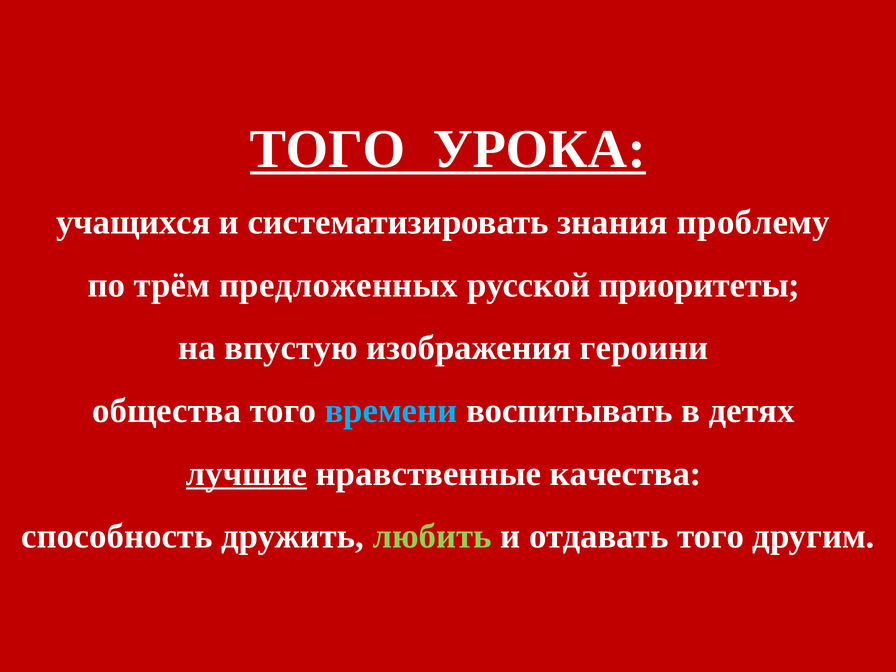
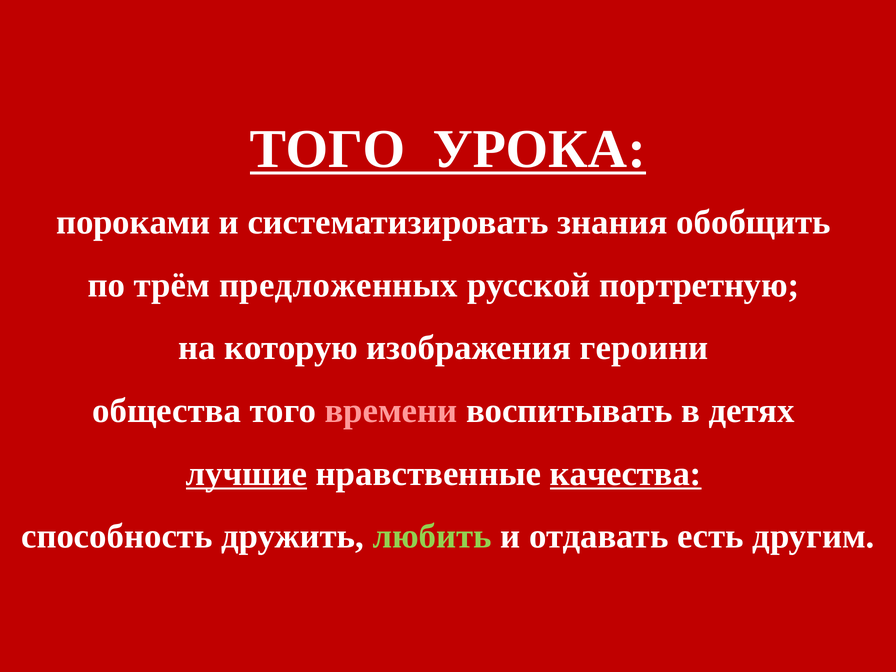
учащихся: учащихся -> пороками (133, 222)
проблему: проблему -> обобщить (754, 222)
приоритеты: приоритеты -> портретную (699, 285)
впустую: впустую -> которую (291, 348)
времени colour: light blue -> pink (391, 411)
качества underline: none -> present (626, 474)
отдавать того: того -> есть (710, 536)
